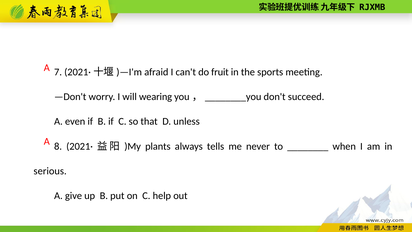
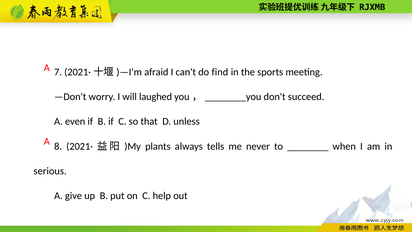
fruit: fruit -> find (220, 72)
wearing: wearing -> laughed (156, 97)
